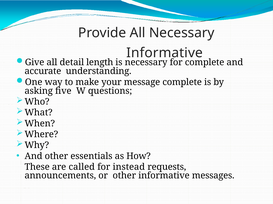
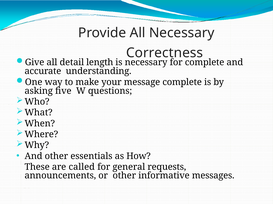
Informative: Informative -> Correctness (165, 53)
instead: instead -> general (129, 167)
